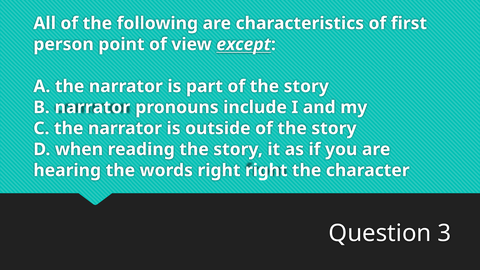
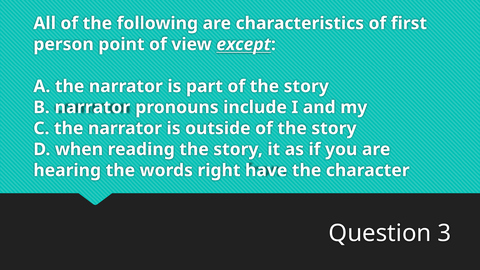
right right: right -> have (266, 170)
